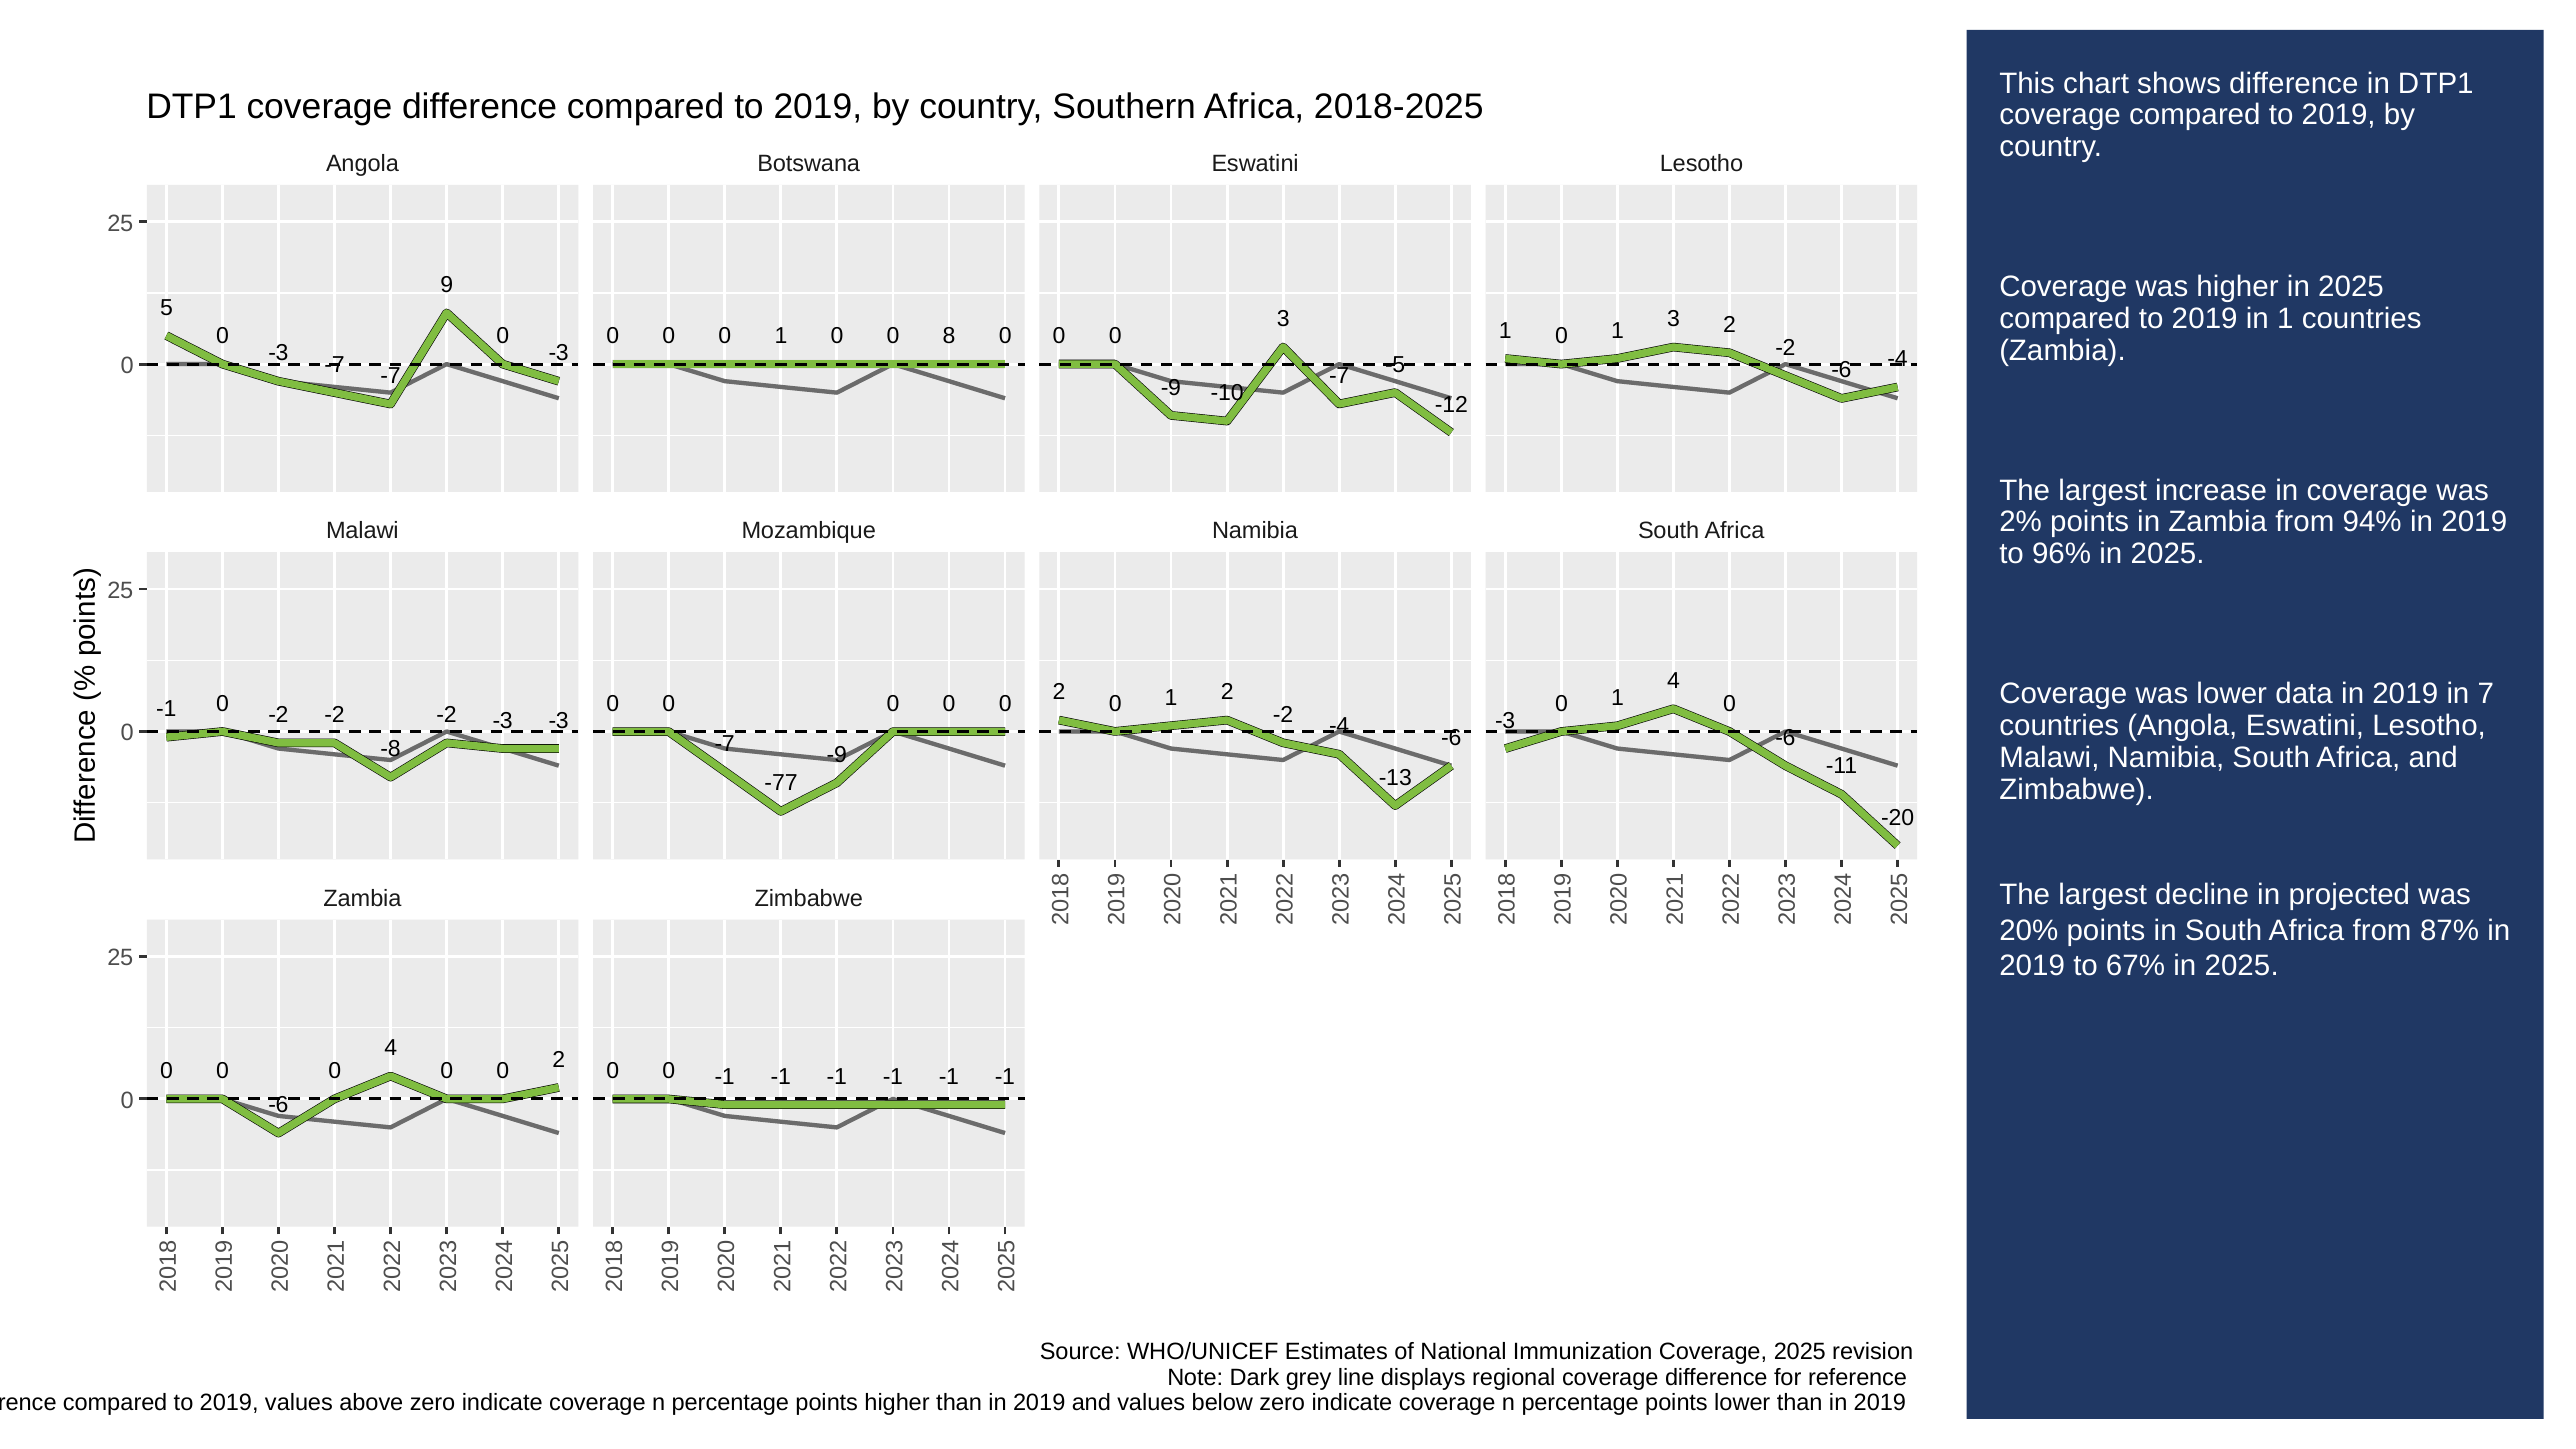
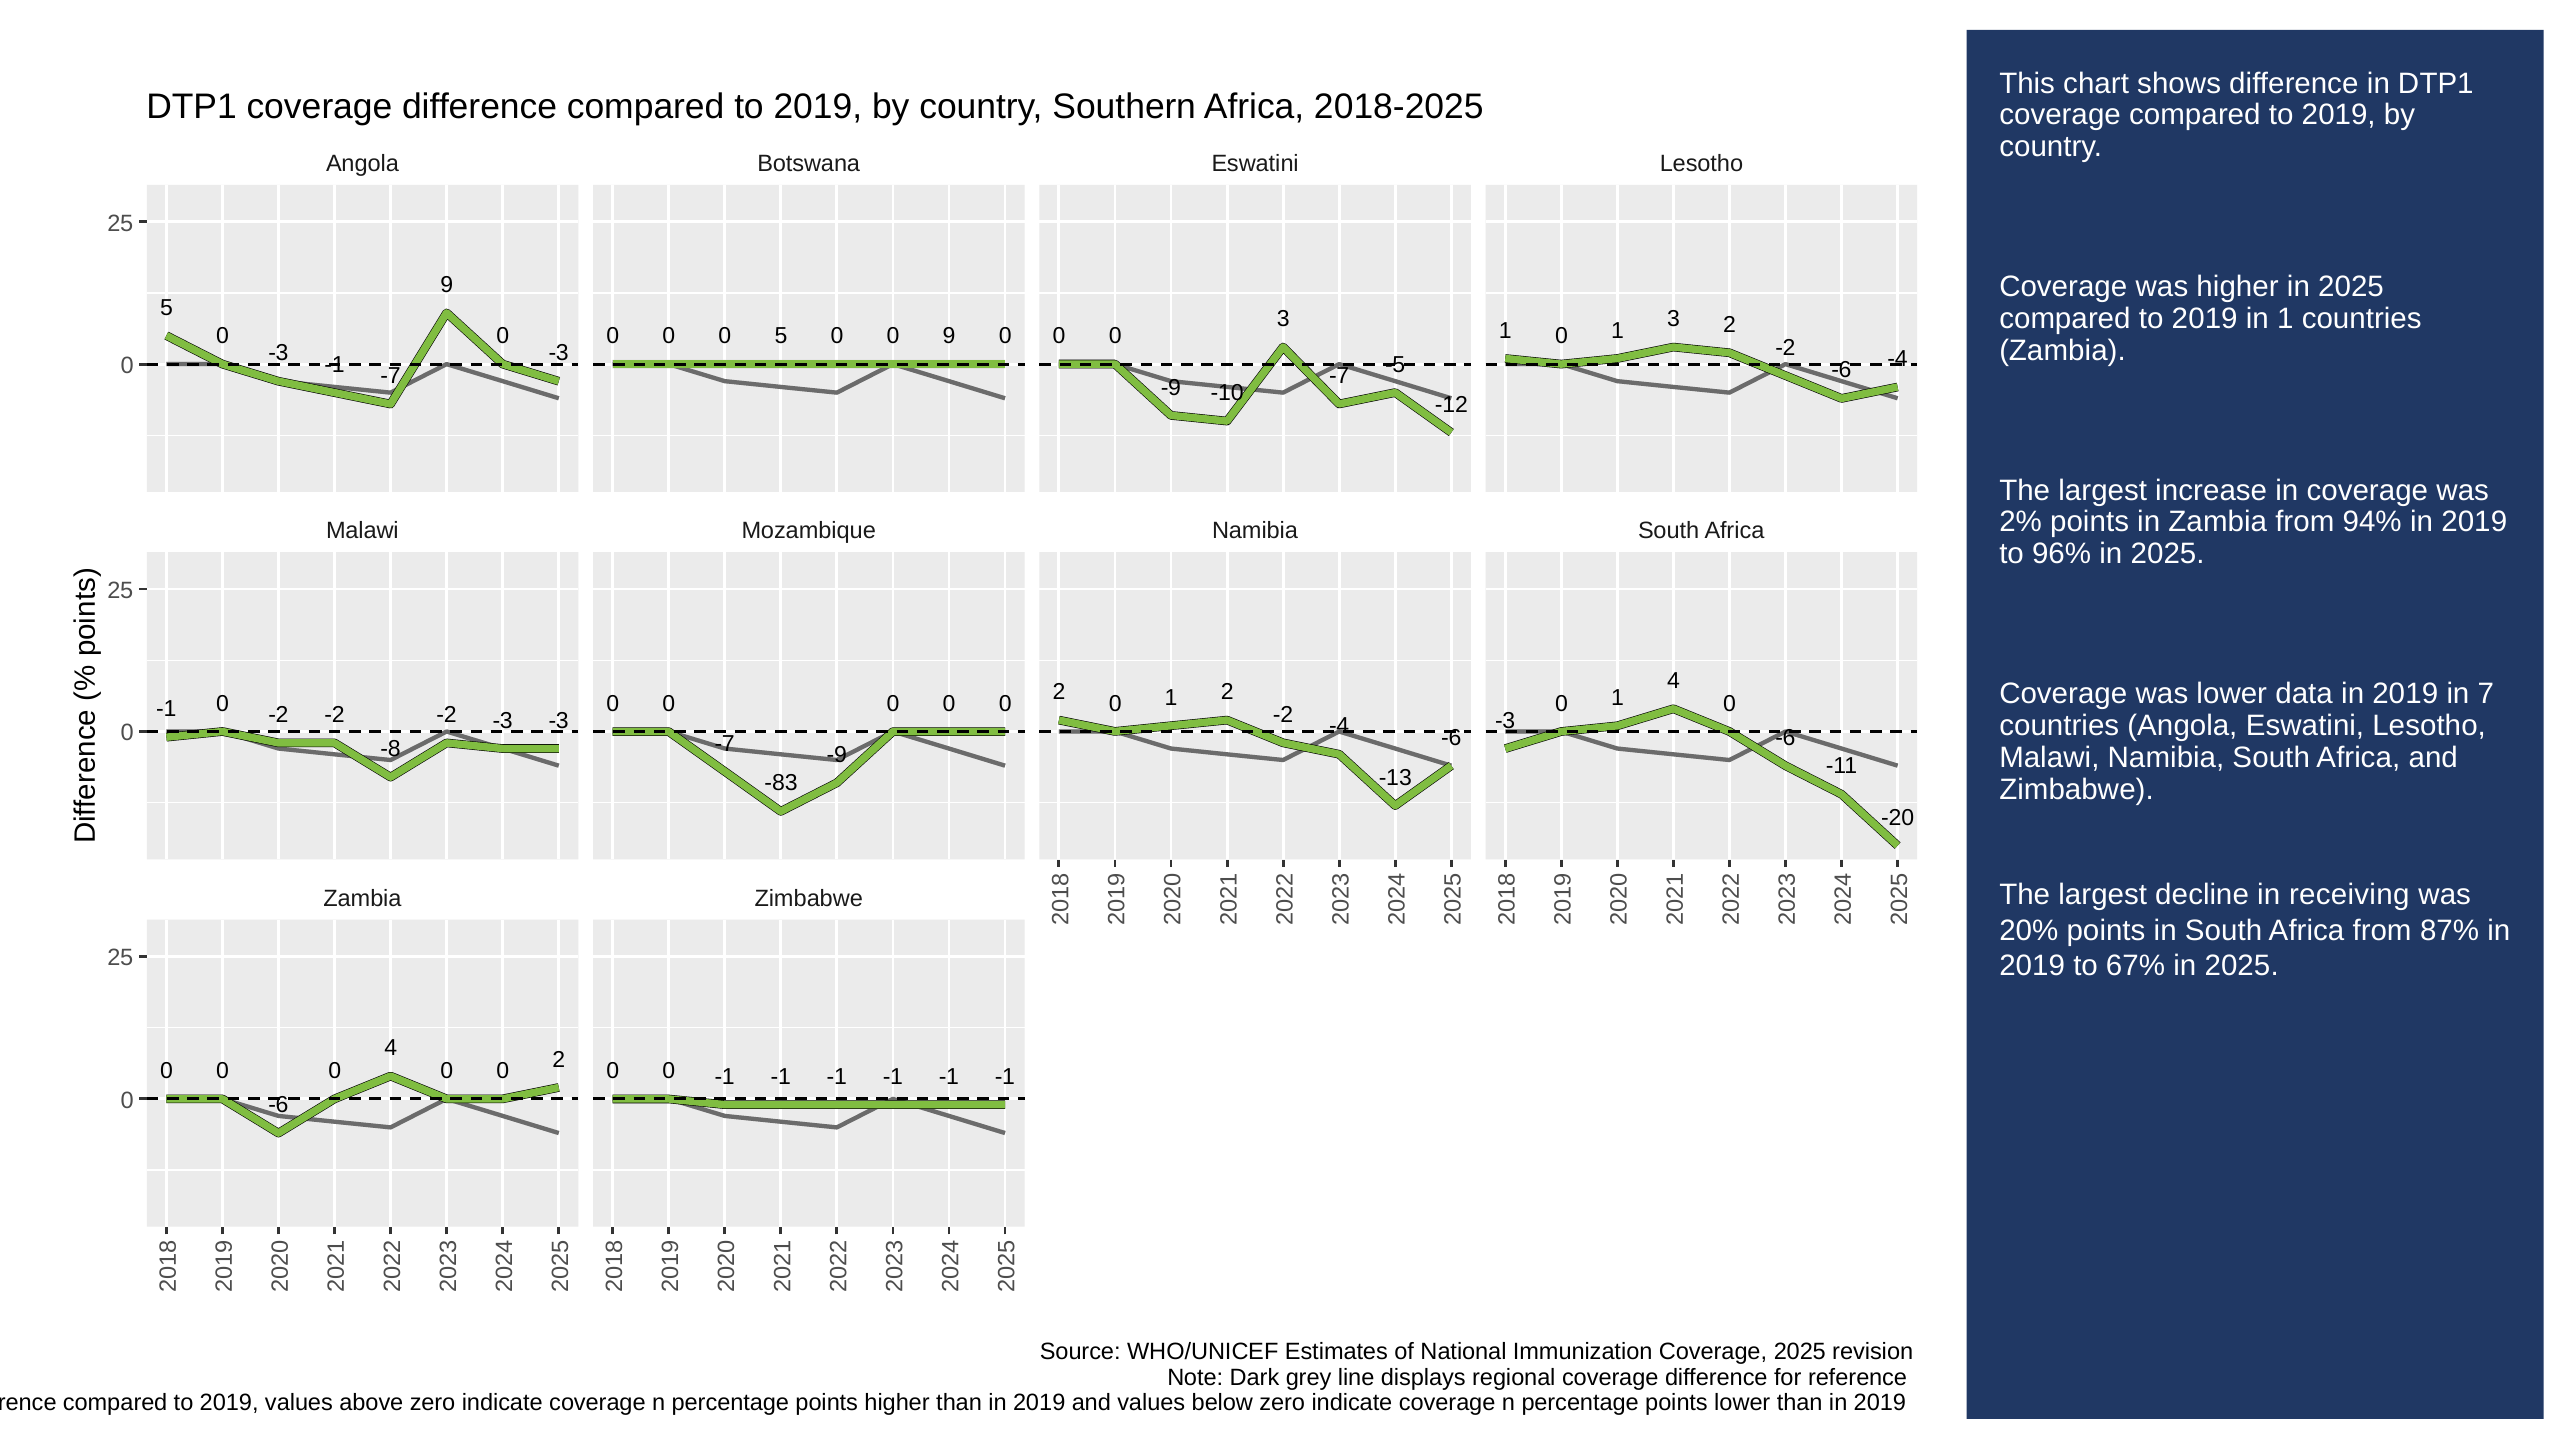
0 0 1: 1 -> 5 (781, 336)
0 8: 8 -> 9 (949, 336)
-7: -7 -> -1 (335, 365)
-77: -77 -> -83 (781, 783)
projected: projected -> receiving (2349, 895)
